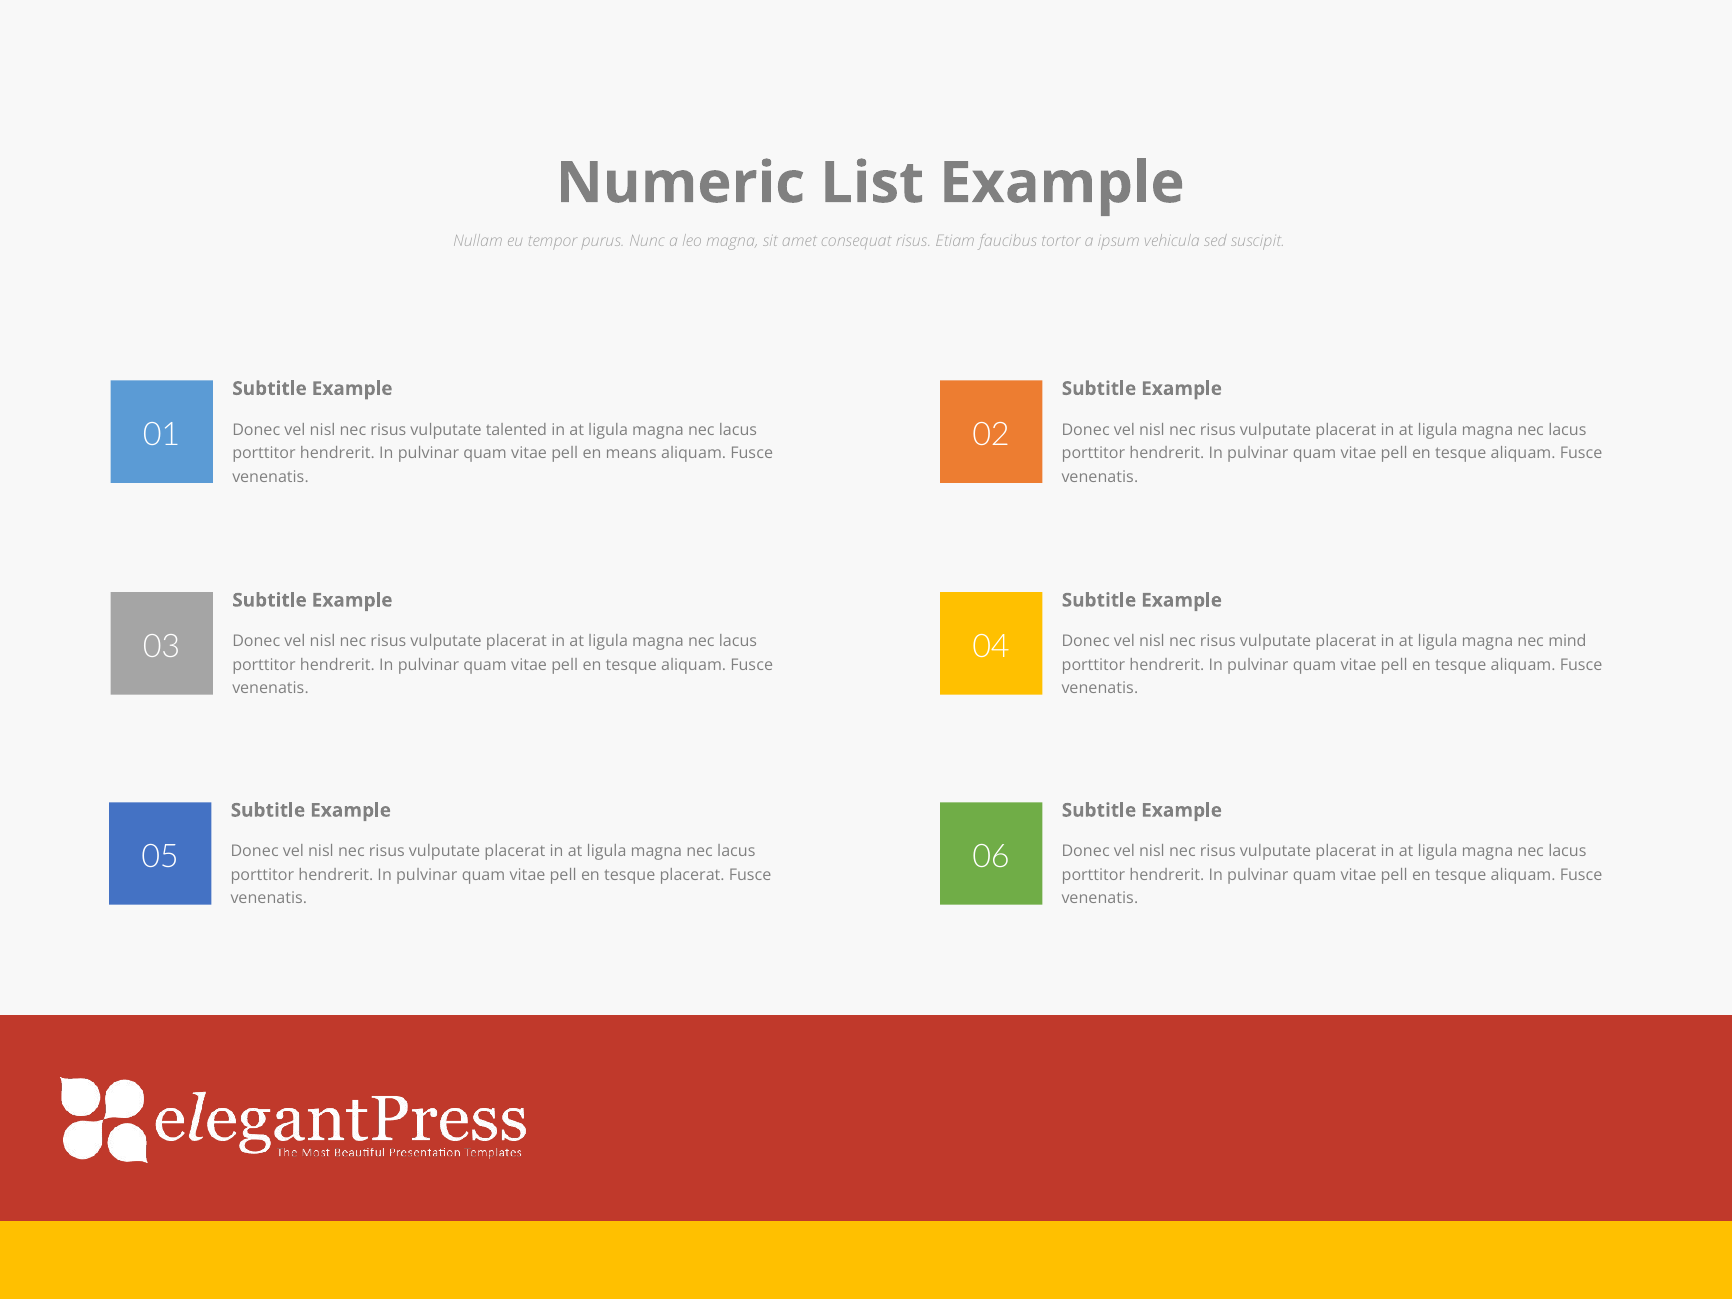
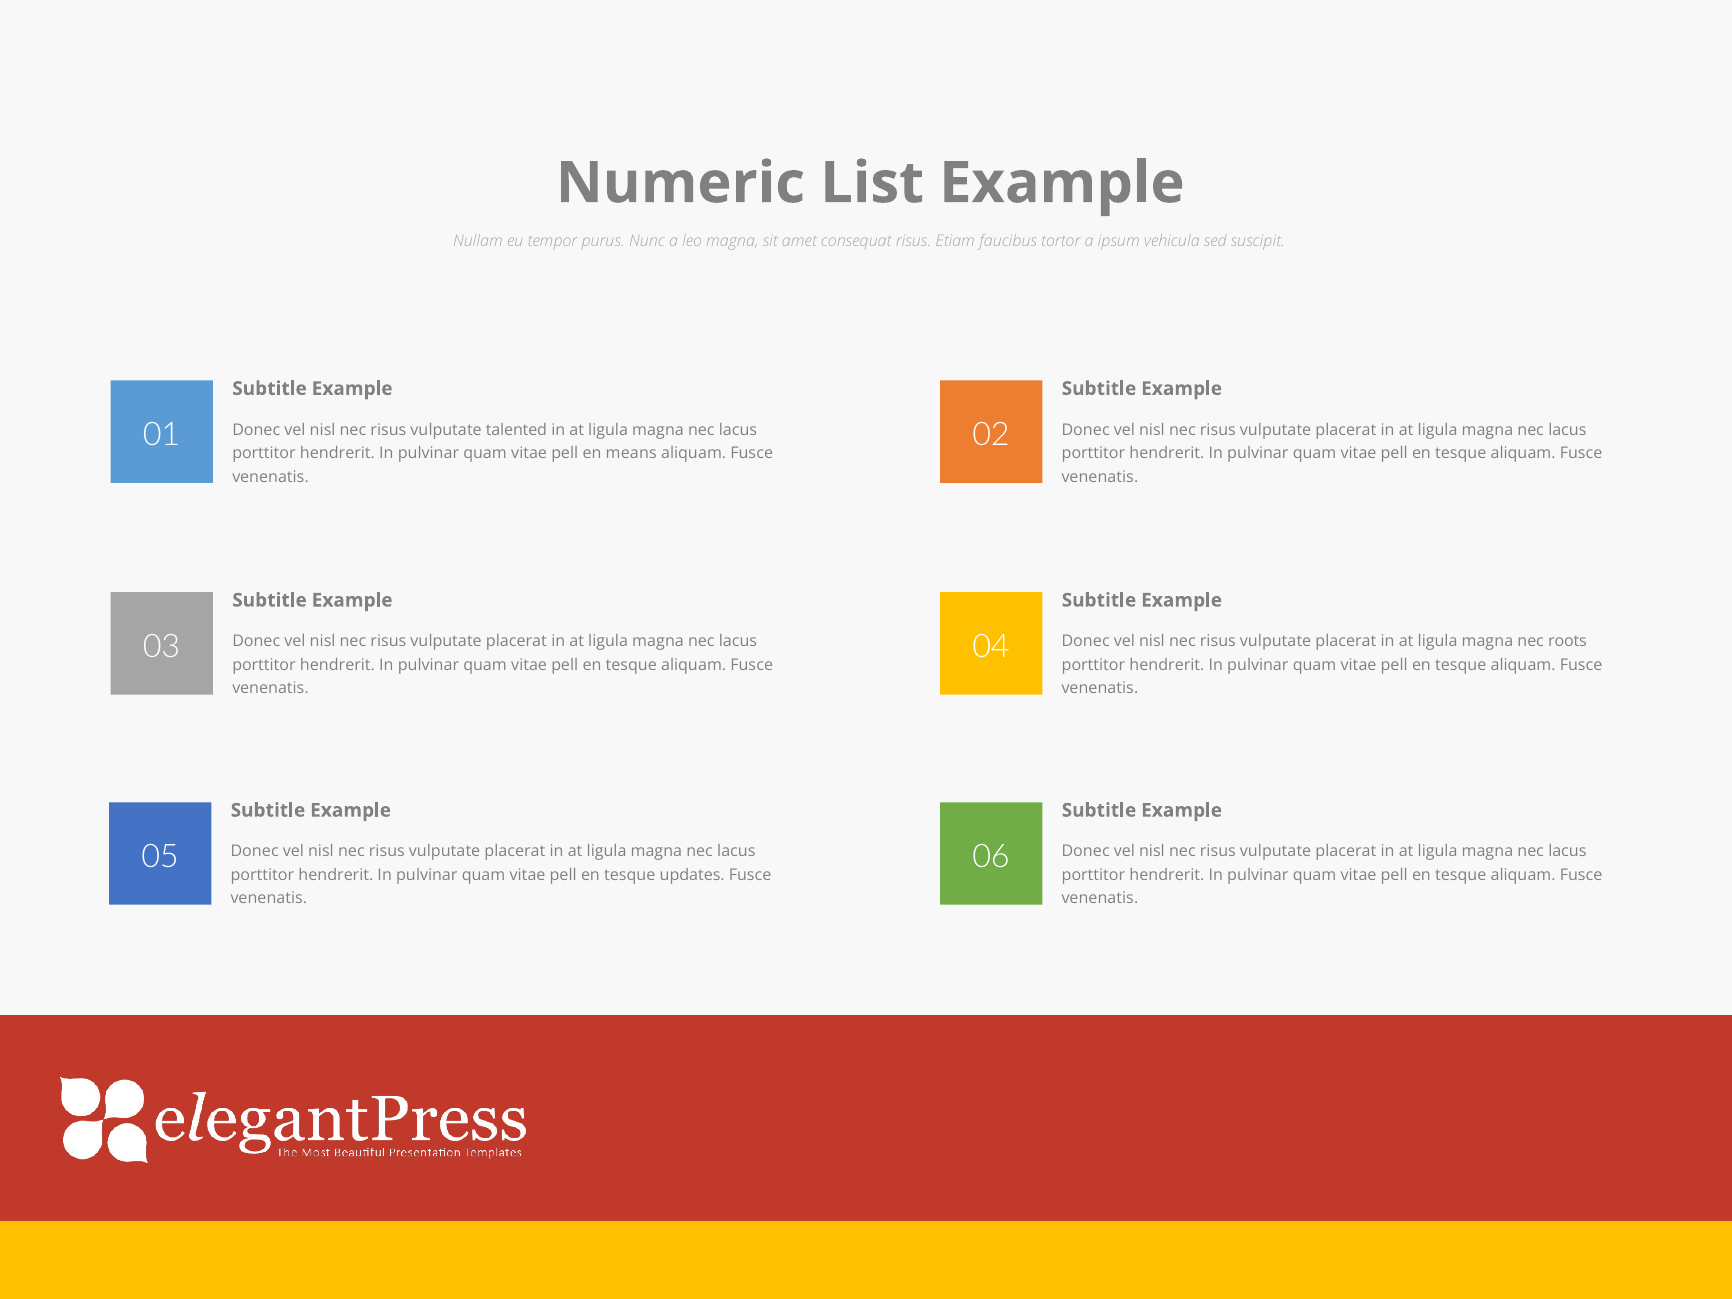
mind: mind -> roots (1567, 642)
tesque placerat: placerat -> updates (692, 875)
